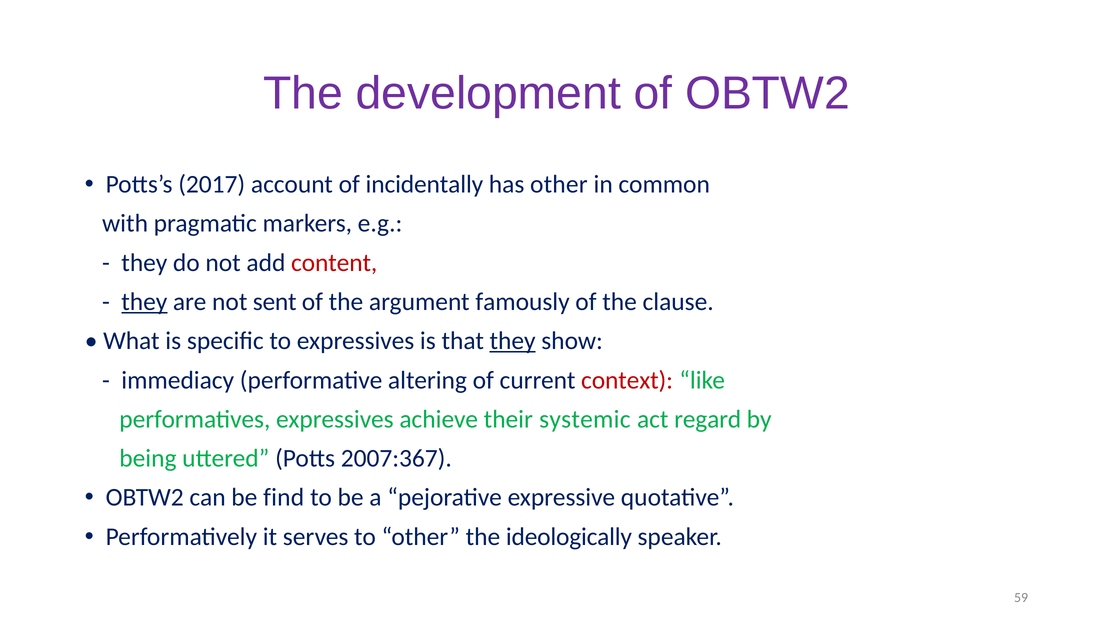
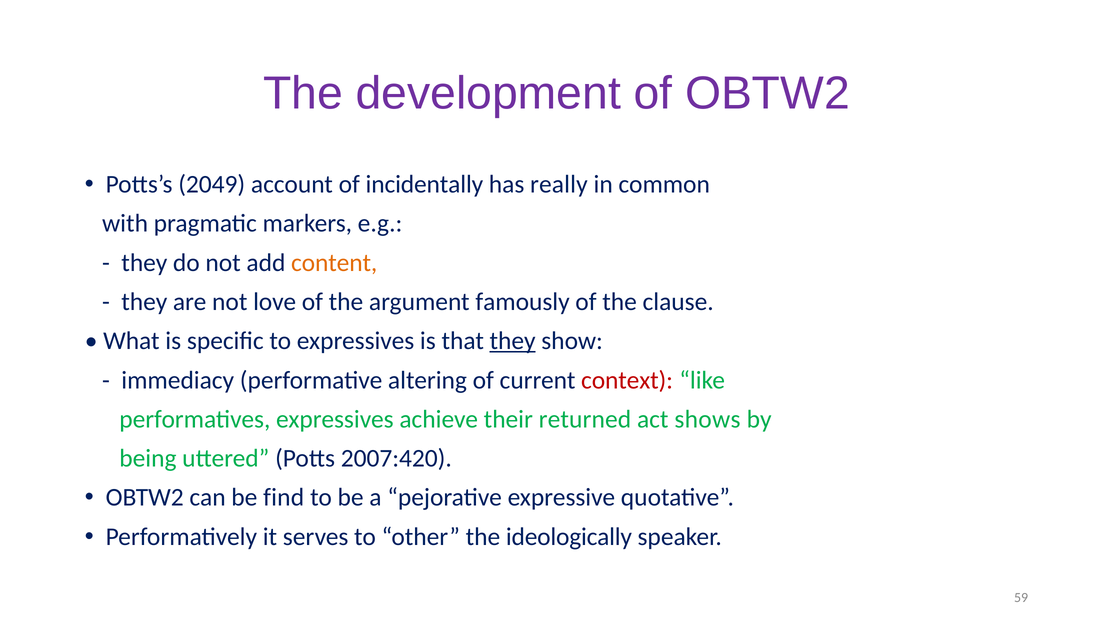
2017: 2017 -> 2049 (212, 184)
has other: other -> really (559, 184)
content colour: red -> orange (334, 263)
they underline: present -> none (144, 302)
sent: sent -> love (275, 302)
systemic: systemic -> returned (585, 419)
regard: regard -> shows (707, 419)
2007:367: 2007:367 -> 2007:420 (396, 458)
